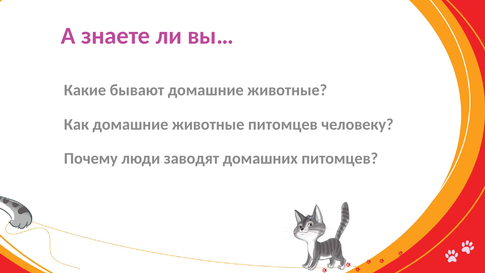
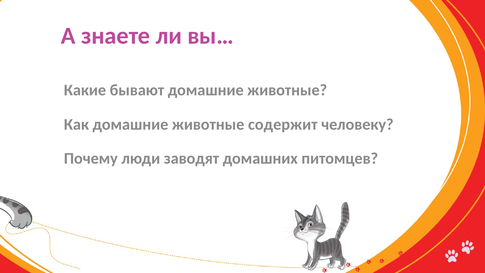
животные питомцев: питомцев -> содержит (283, 124)
